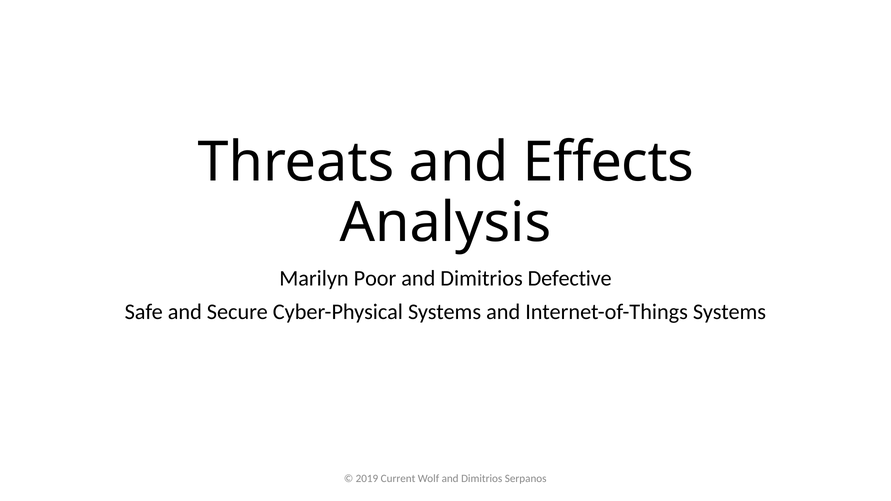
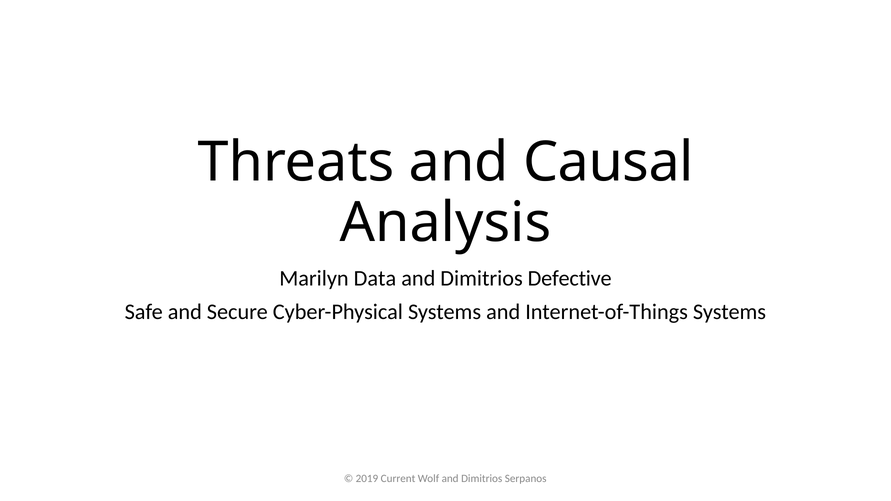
Effects: Effects -> Causal (608, 163)
Poor: Poor -> Data (375, 278)
